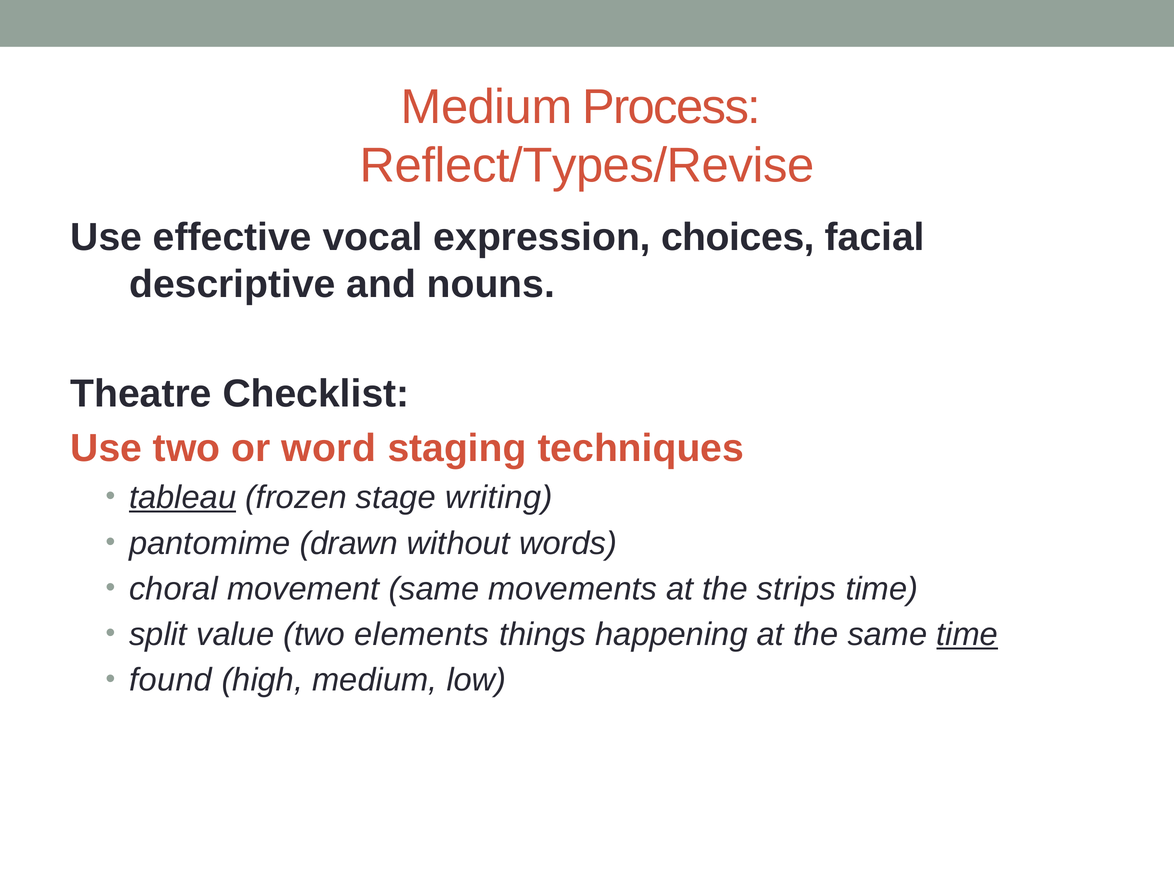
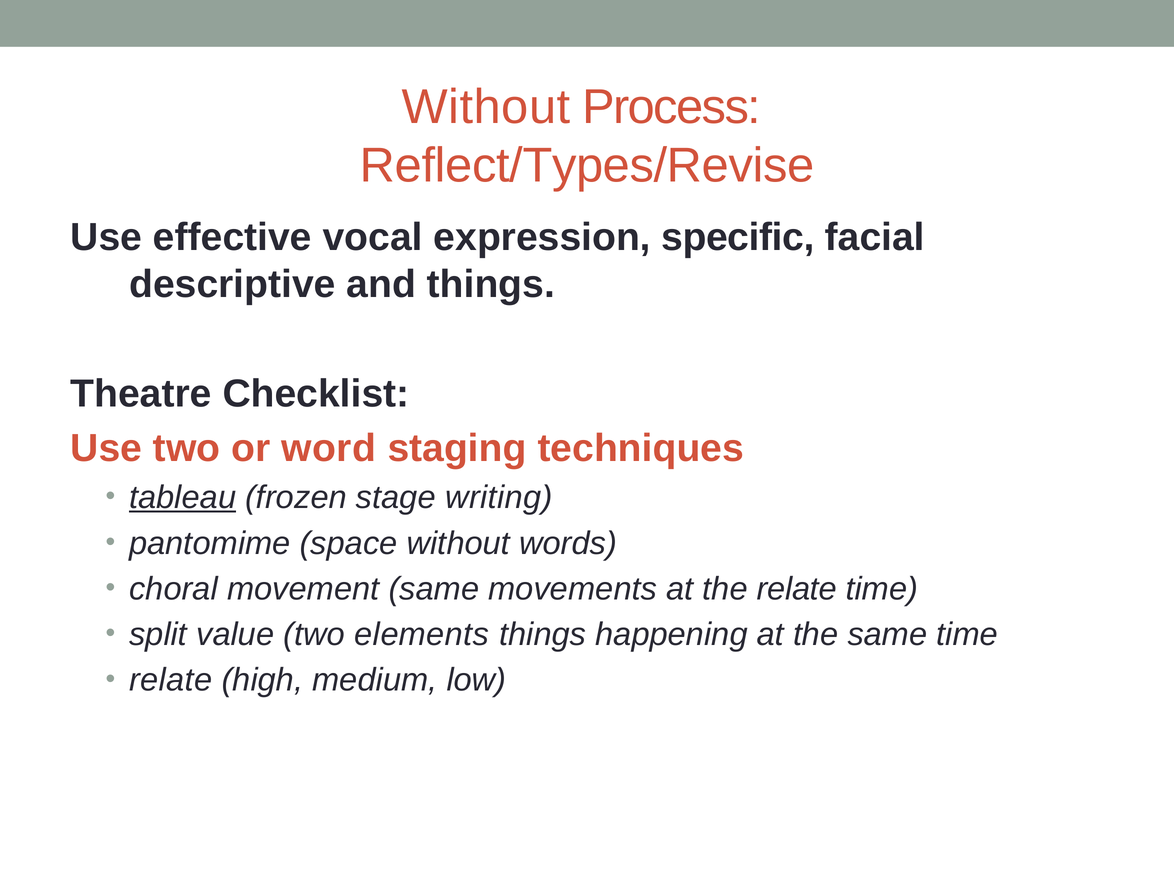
Medium: Medium -> Without (486, 107)
choices: choices -> specific (738, 238)
and nouns: nouns -> things (491, 285)
drawn: drawn -> space (349, 544)
the strips: strips -> relate (797, 589)
time underline: present -> none (967, 635)
found: found -> relate (171, 681)
